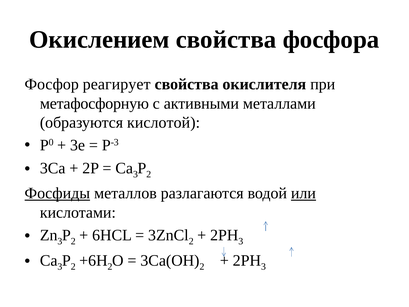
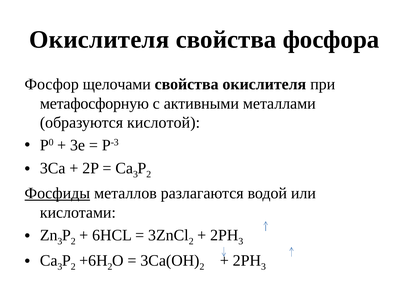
Окислением: Окислением -> Окислителя (99, 40)
реагирует: реагирует -> щелочами (117, 84)
или underline: present -> none (303, 193)
